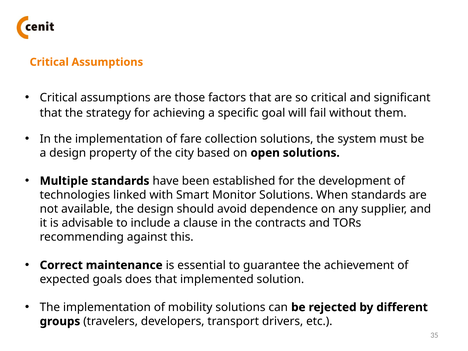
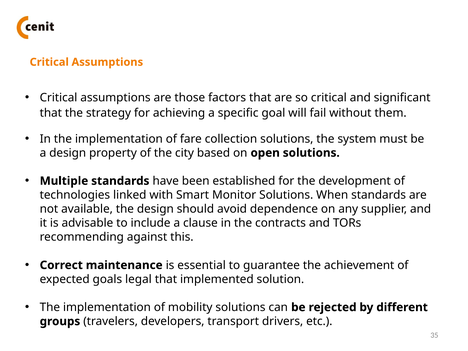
does: does -> legal (138, 279)
